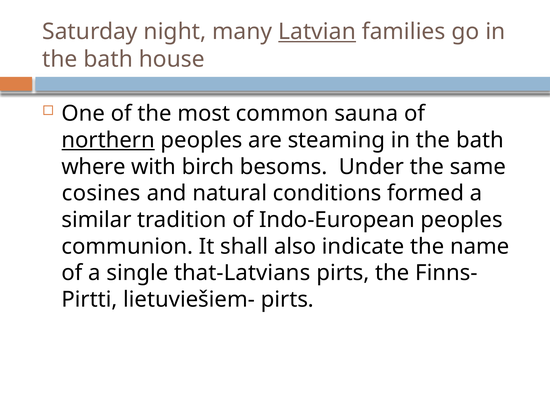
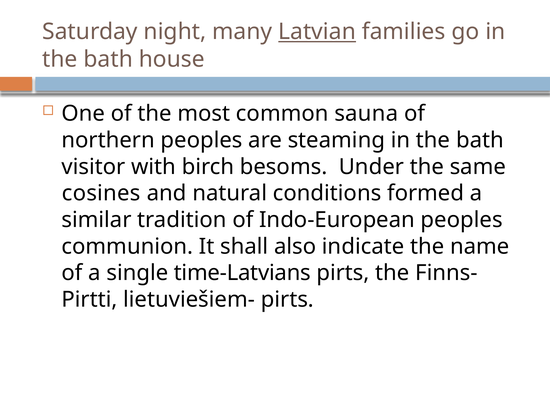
northern underline: present -> none (108, 140)
where: where -> visitor (93, 167)
that-Latvians: that-Latvians -> time-Latvians (242, 273)
